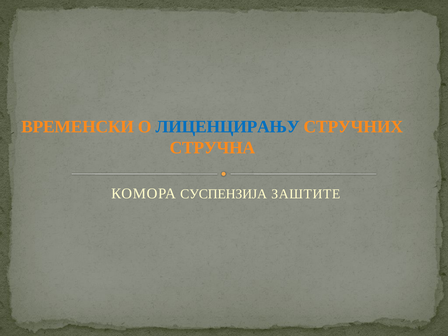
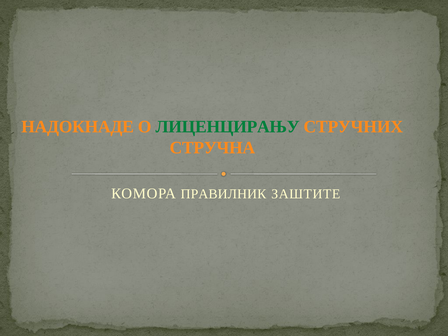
ВРЕМЕНСКИ: ВРЕМЕНСКИ -> НАДОКНАДЕ (78, 127)
ЛИЦЕНЦИРАЊУ colour: blue -> green (228, 127)
СУСПЕНЗИЈА: СУСПЕНЗИЈА -> ПРАВИЛНИК (223, 194)
